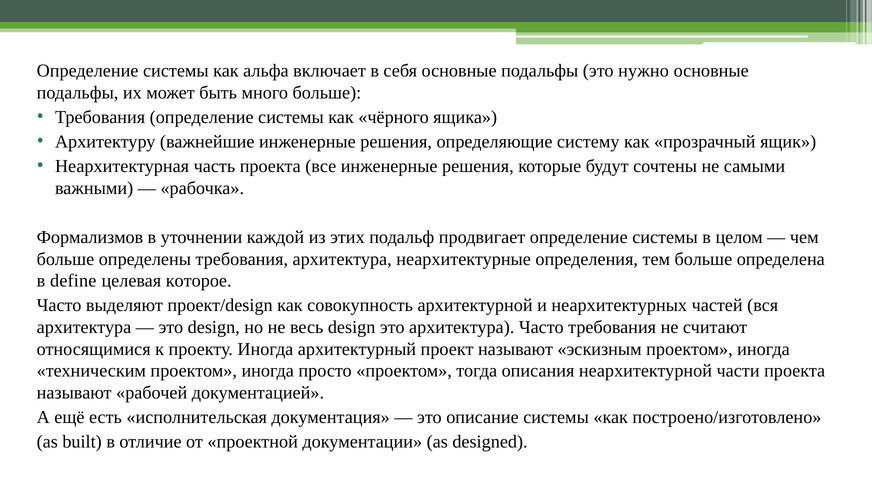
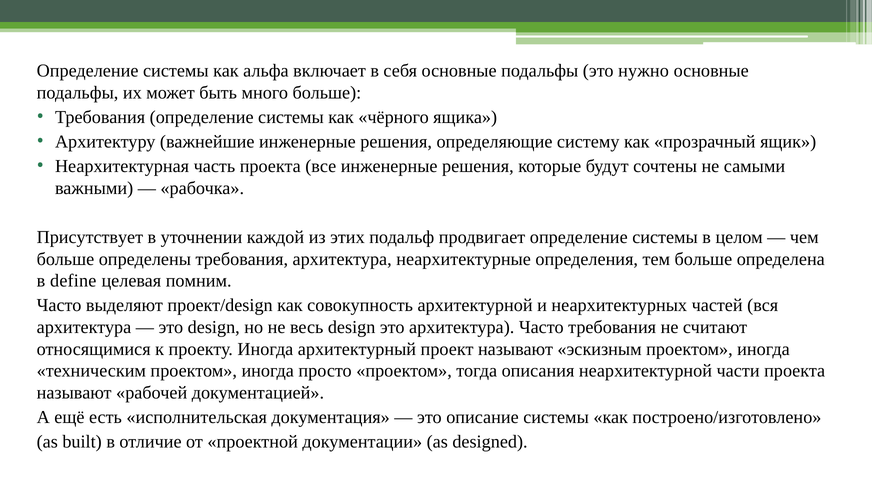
Формализмов: Формализмов -> Присутствует (90, 237)
которое: которое -> помним (199, 281)
